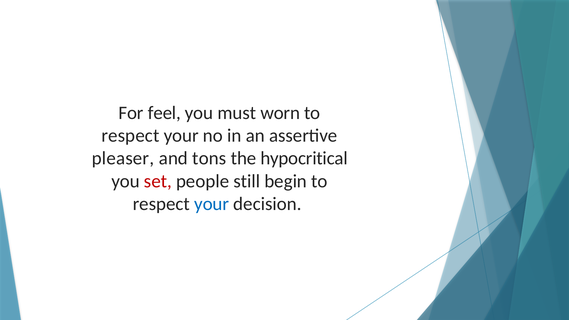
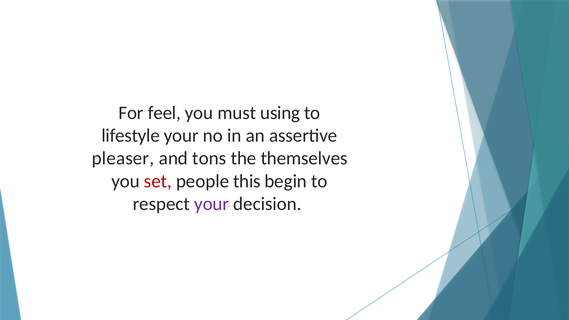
worn: worn -> using (280, 113)
respect: respect -> lifestyle (131, 136)
hypocritical: hypocritical -> themselves (304, 158)
still: still -> this (247, 181)
your colour: blue -> purple (212, 204)
